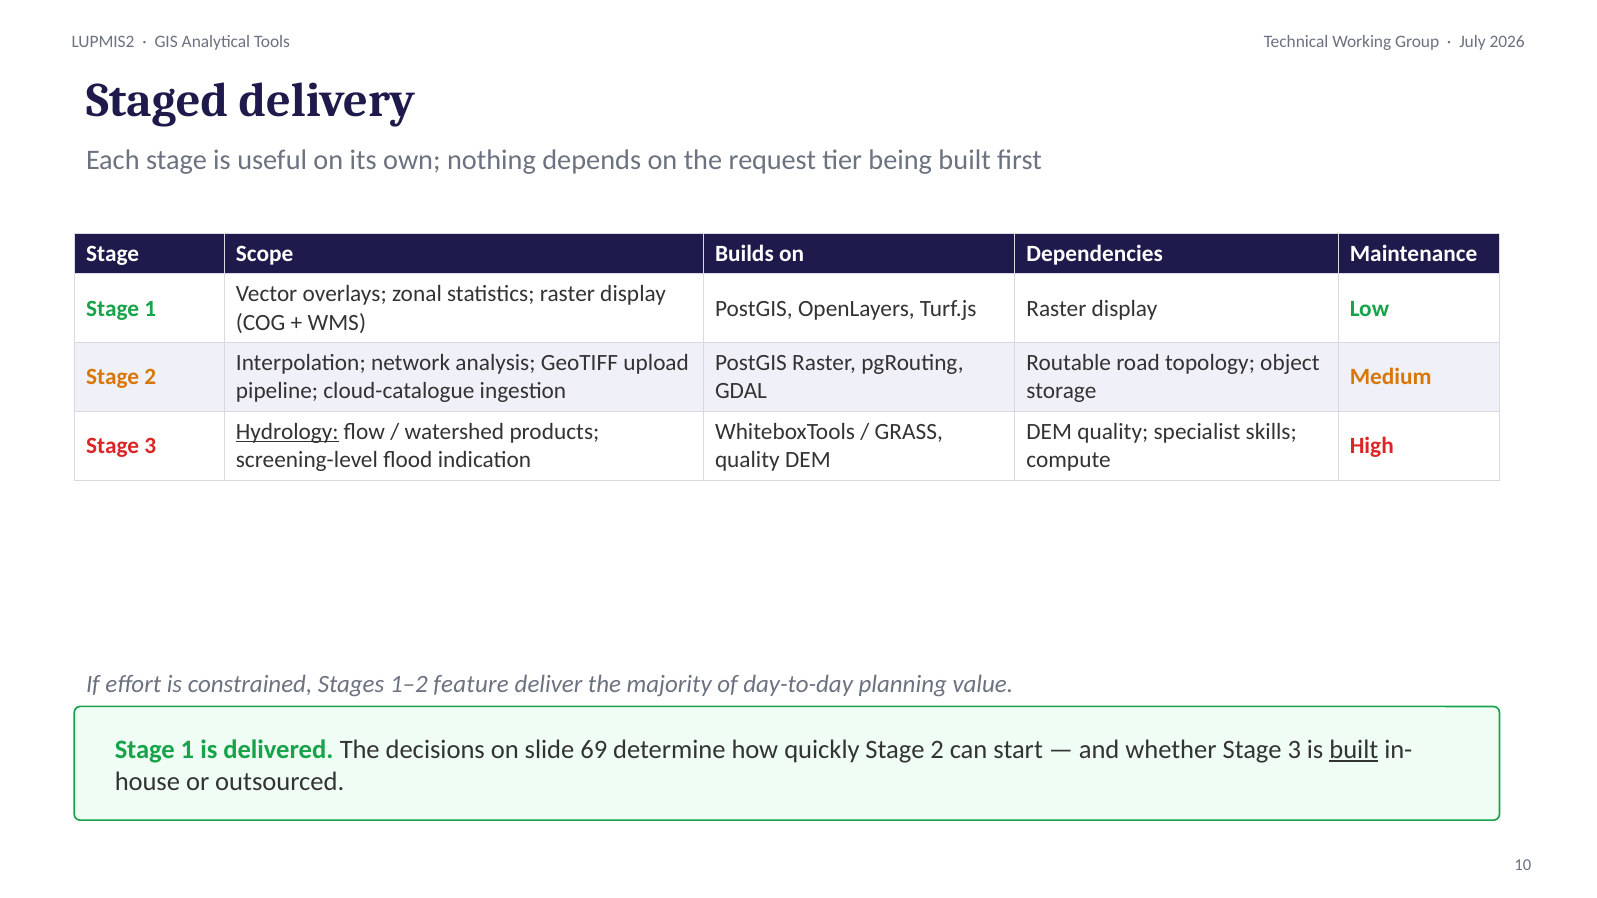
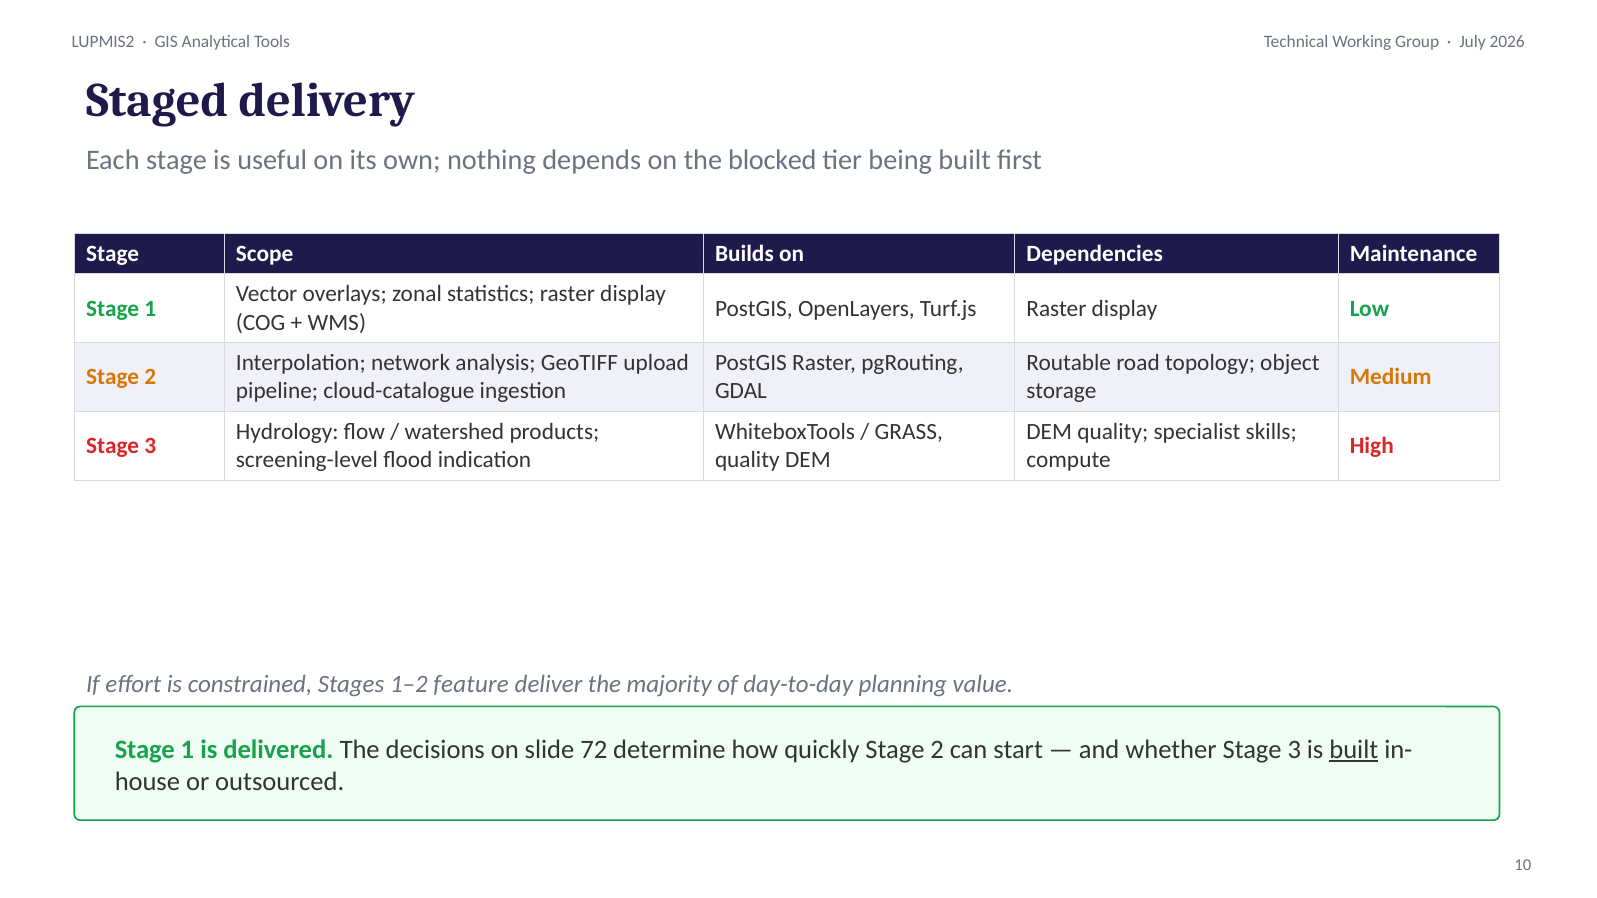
request: request -> blocked (772, 160)
Hydrology underline: present -> none (287, 432)
69: 69 -> 72 (594, 750)
